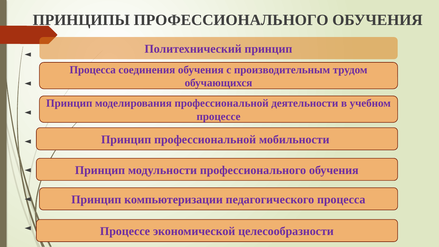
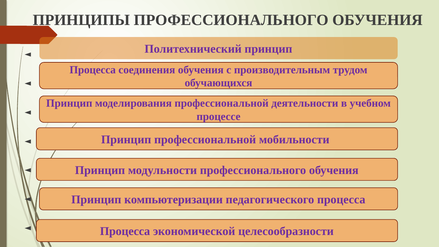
Процессе: Процессе -> Процесса (125, 231)
